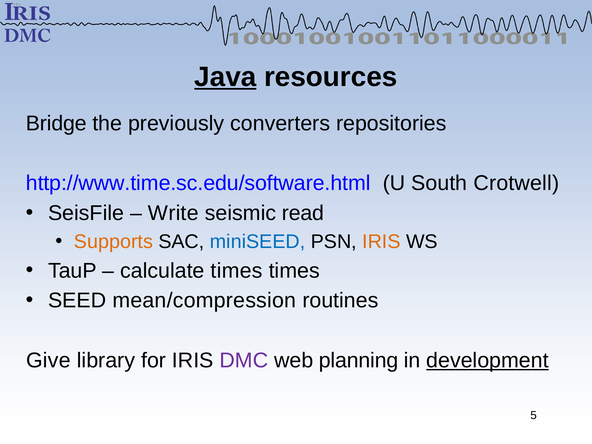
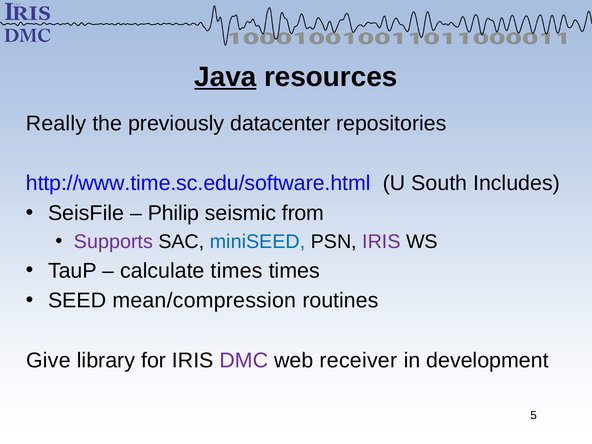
Bridge: Bridge -> Really (56, 123)
converters: converters -> datacenter (280, 123)
Crotwell: Crotwell -> Includes (516, 183)
Write: Write -> Philip (174, 213)
read: read -> from (303, 213)
Supports colour: orange -> purple (113, 242)
IRIS colour: orange -> purple (381, 242)
planning: planning -> receiver (358, 360)
development underline: present -> none (487, 360)
